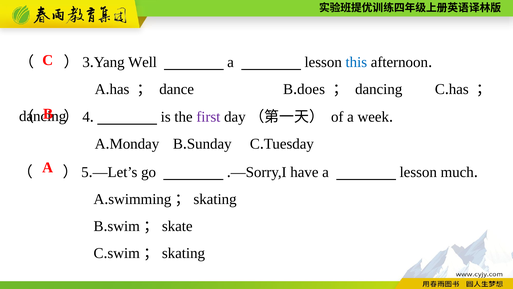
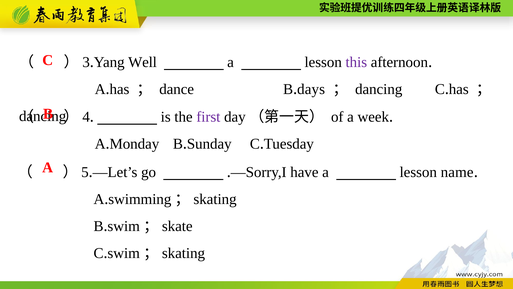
this colour: blue -> purple (356, 62)
does: does -> days (311, 89)
much: much -> name (457, 172)
